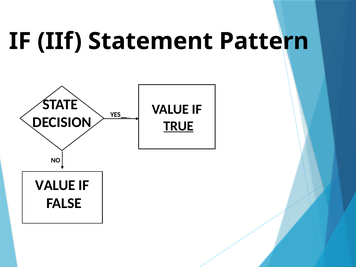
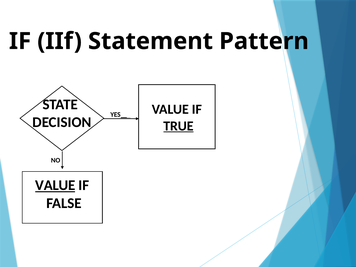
VALUE underline: none -> present (55, 185)
